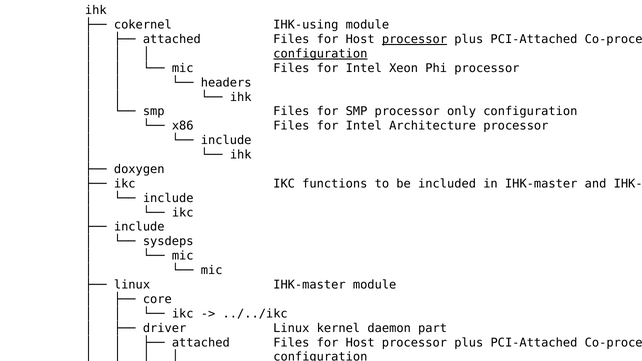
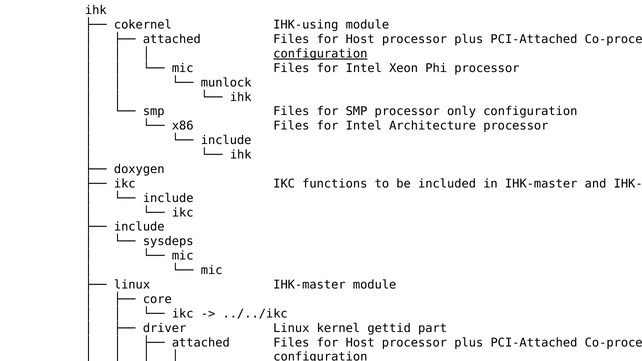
processor underline: present -> none (414, 39)
headers: headers -> munlock (226, 83)
daemon: daemon -> gettid (389, 328)
